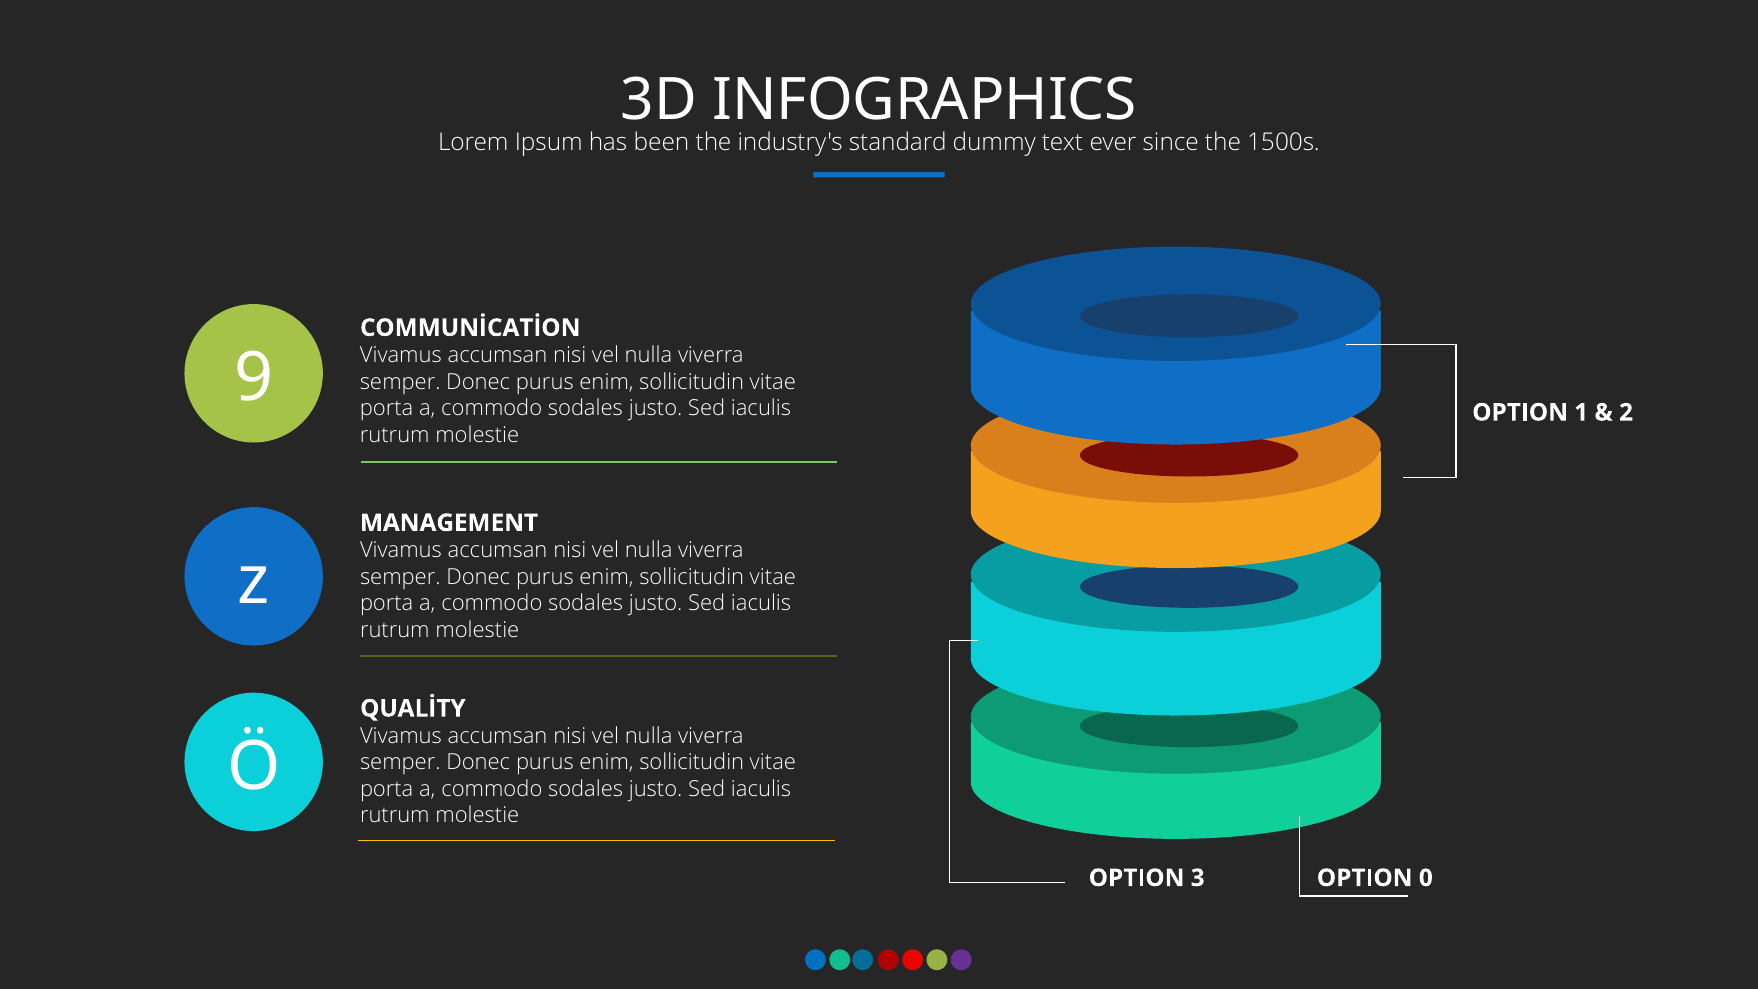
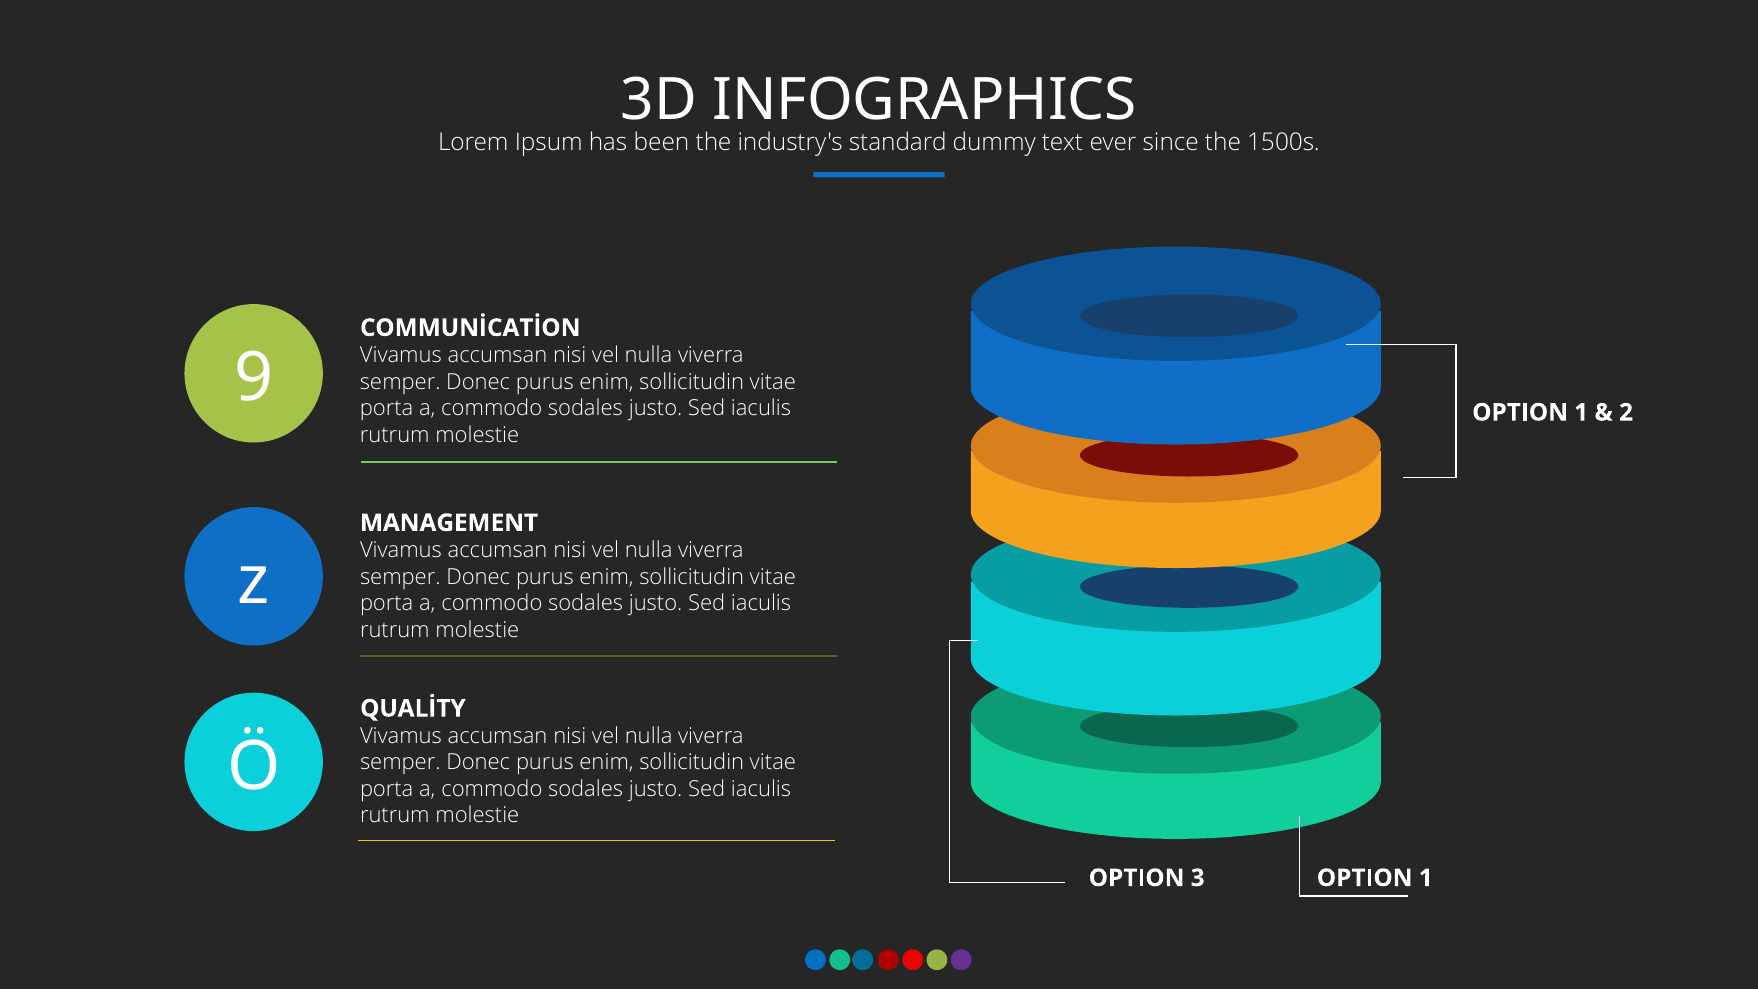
0: 0 -> 1 (1426, 878)
